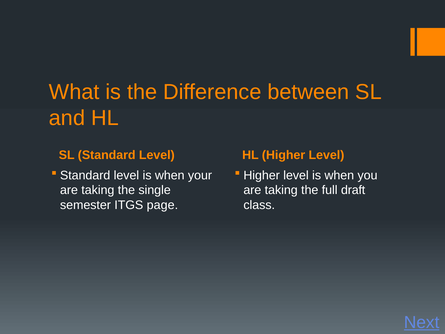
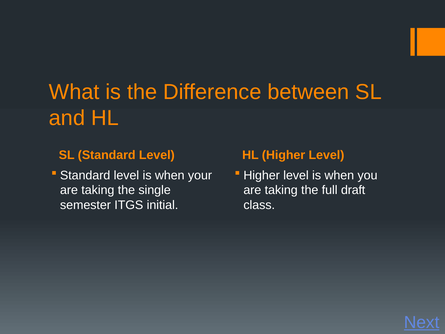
page: page -> initial (162, 205)
